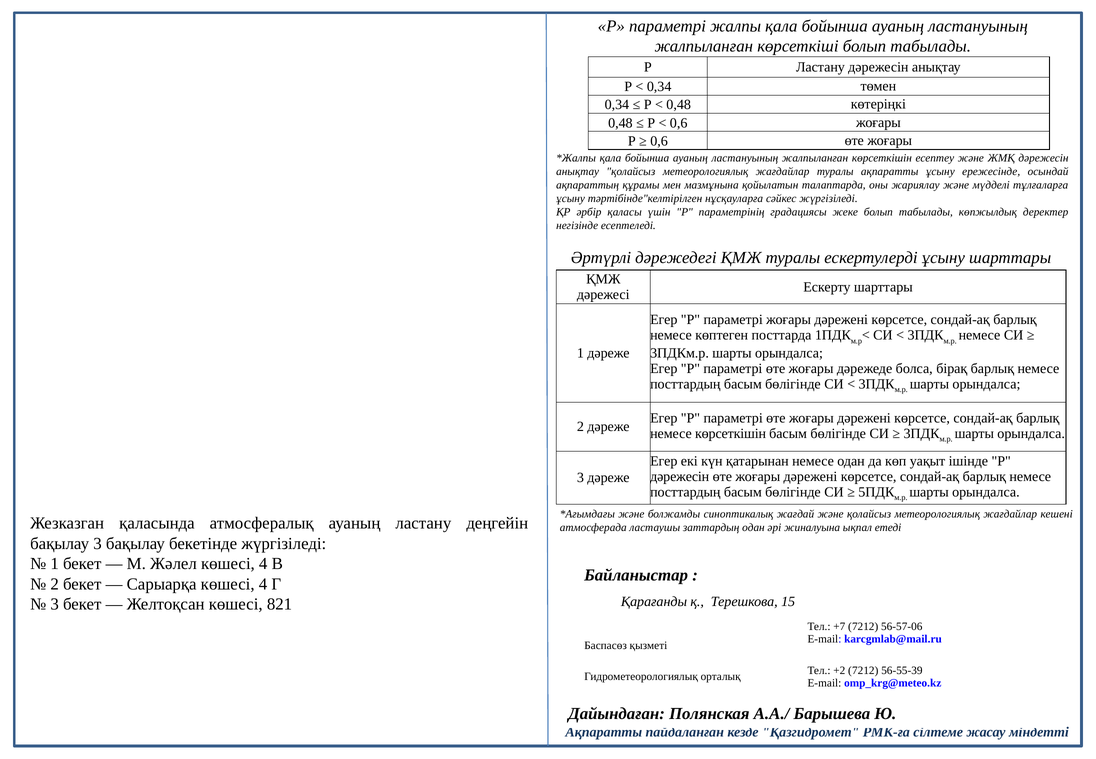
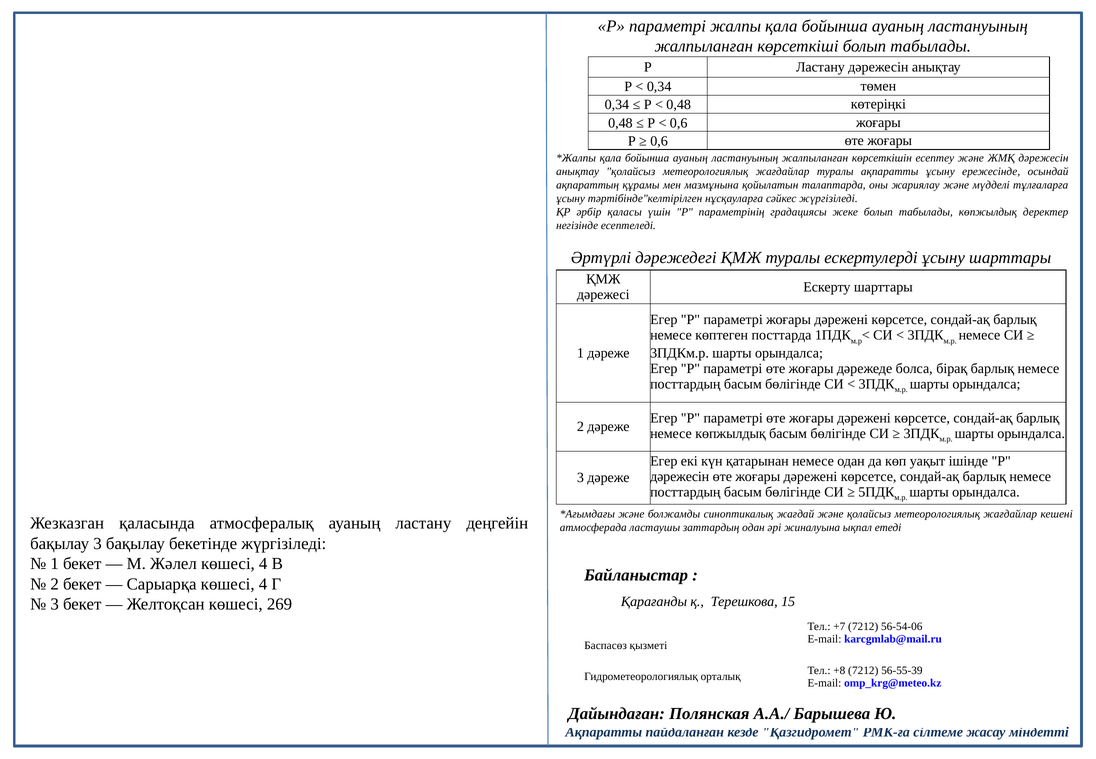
немесе көрсеткішін: көрсеткішін -> көпжылдық (731, 433)
821: 821 -> 269 (280, 604)
56-57-06: 56-57-06 -> 56-54-06 (902, 626)
+2: +2 -> +8 (839, 670)
